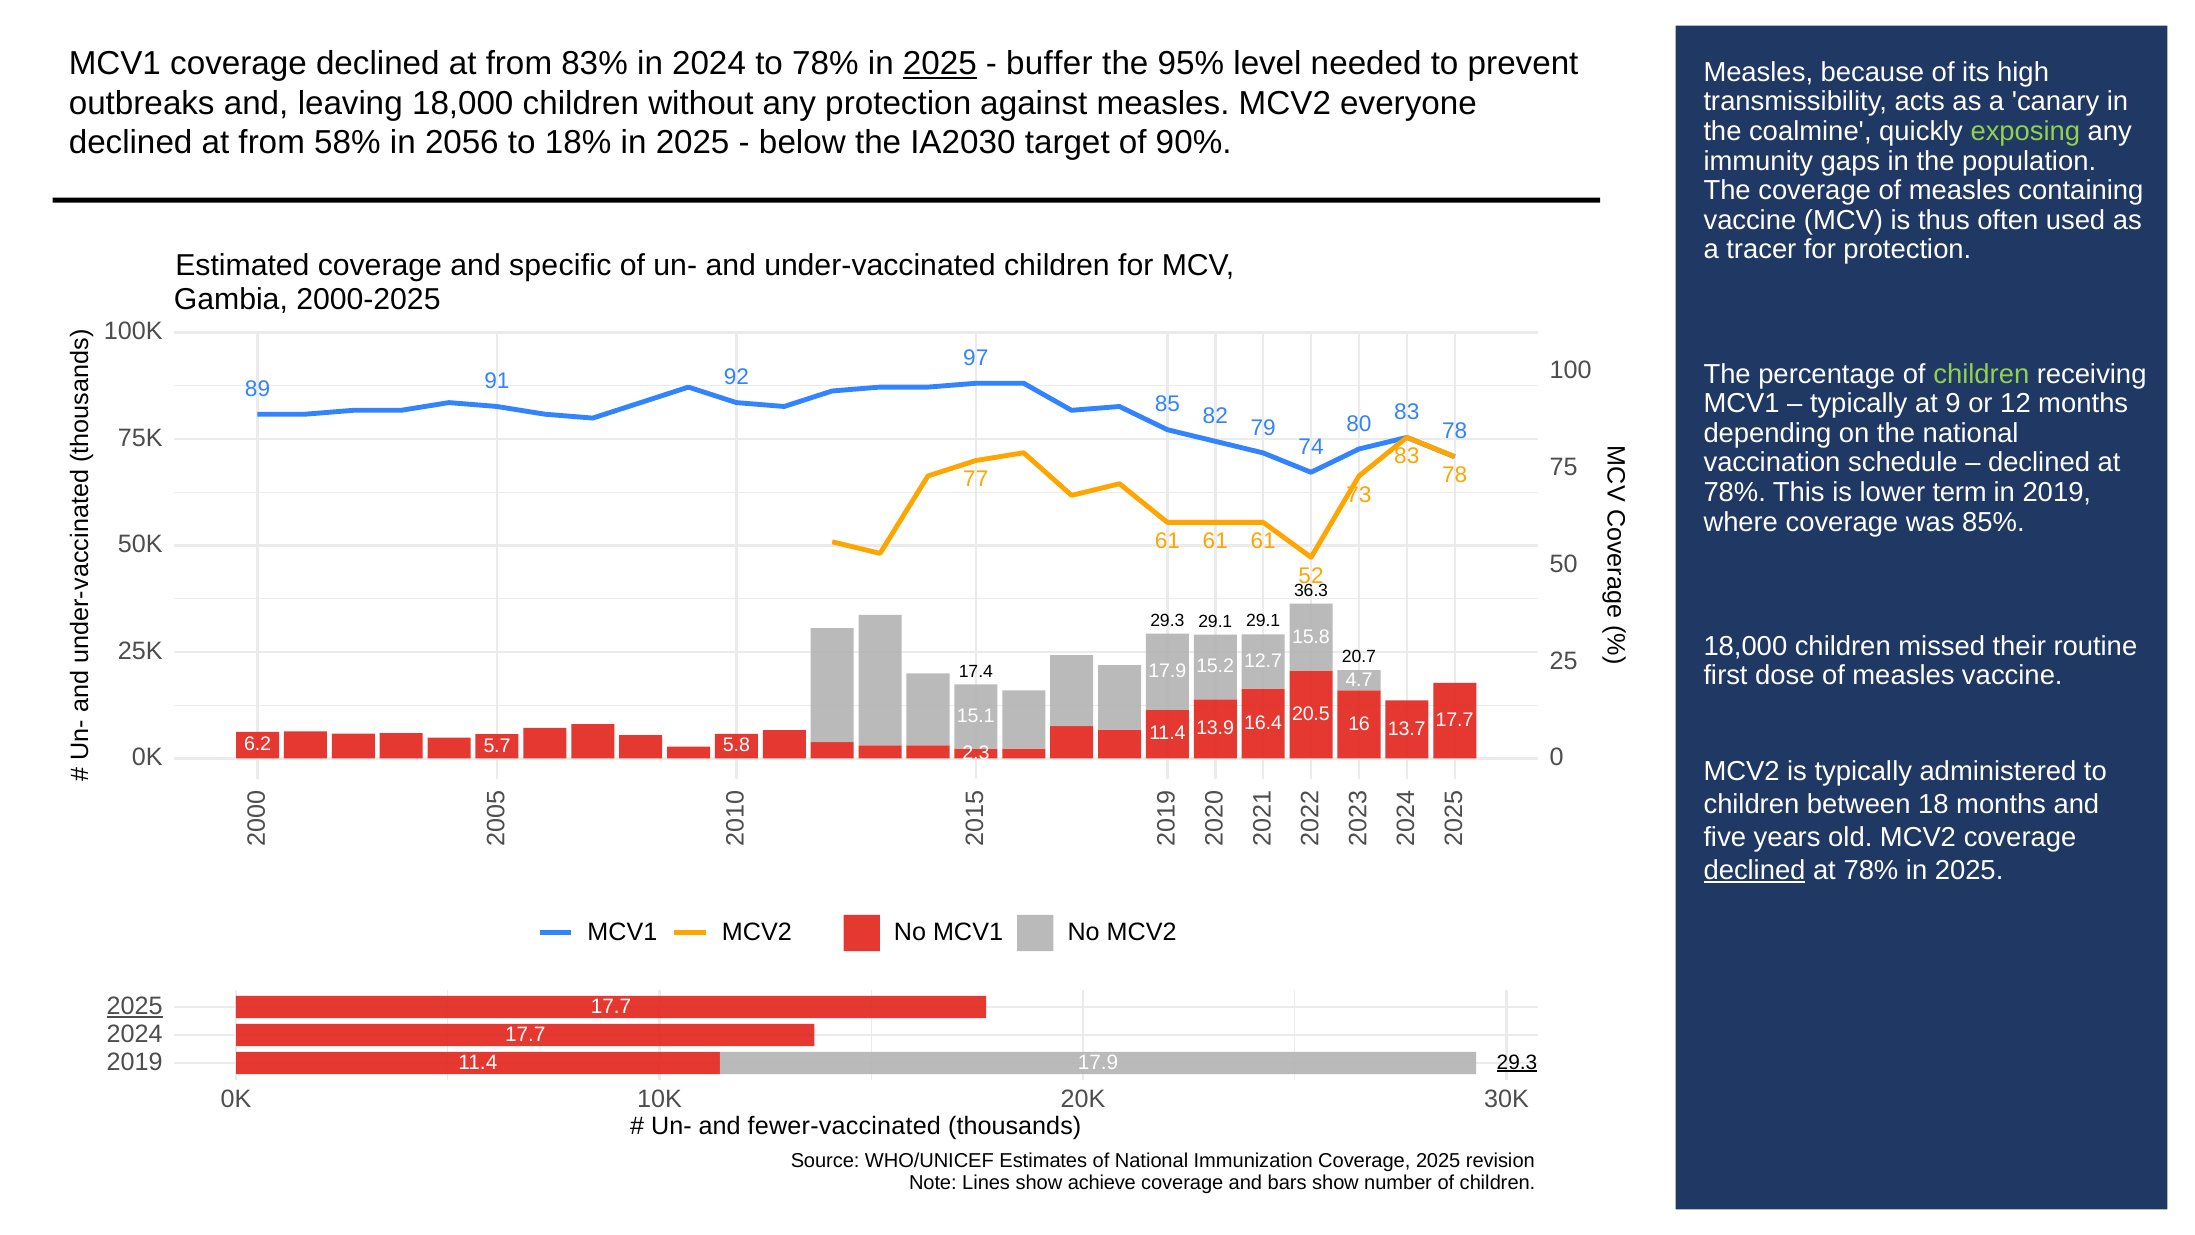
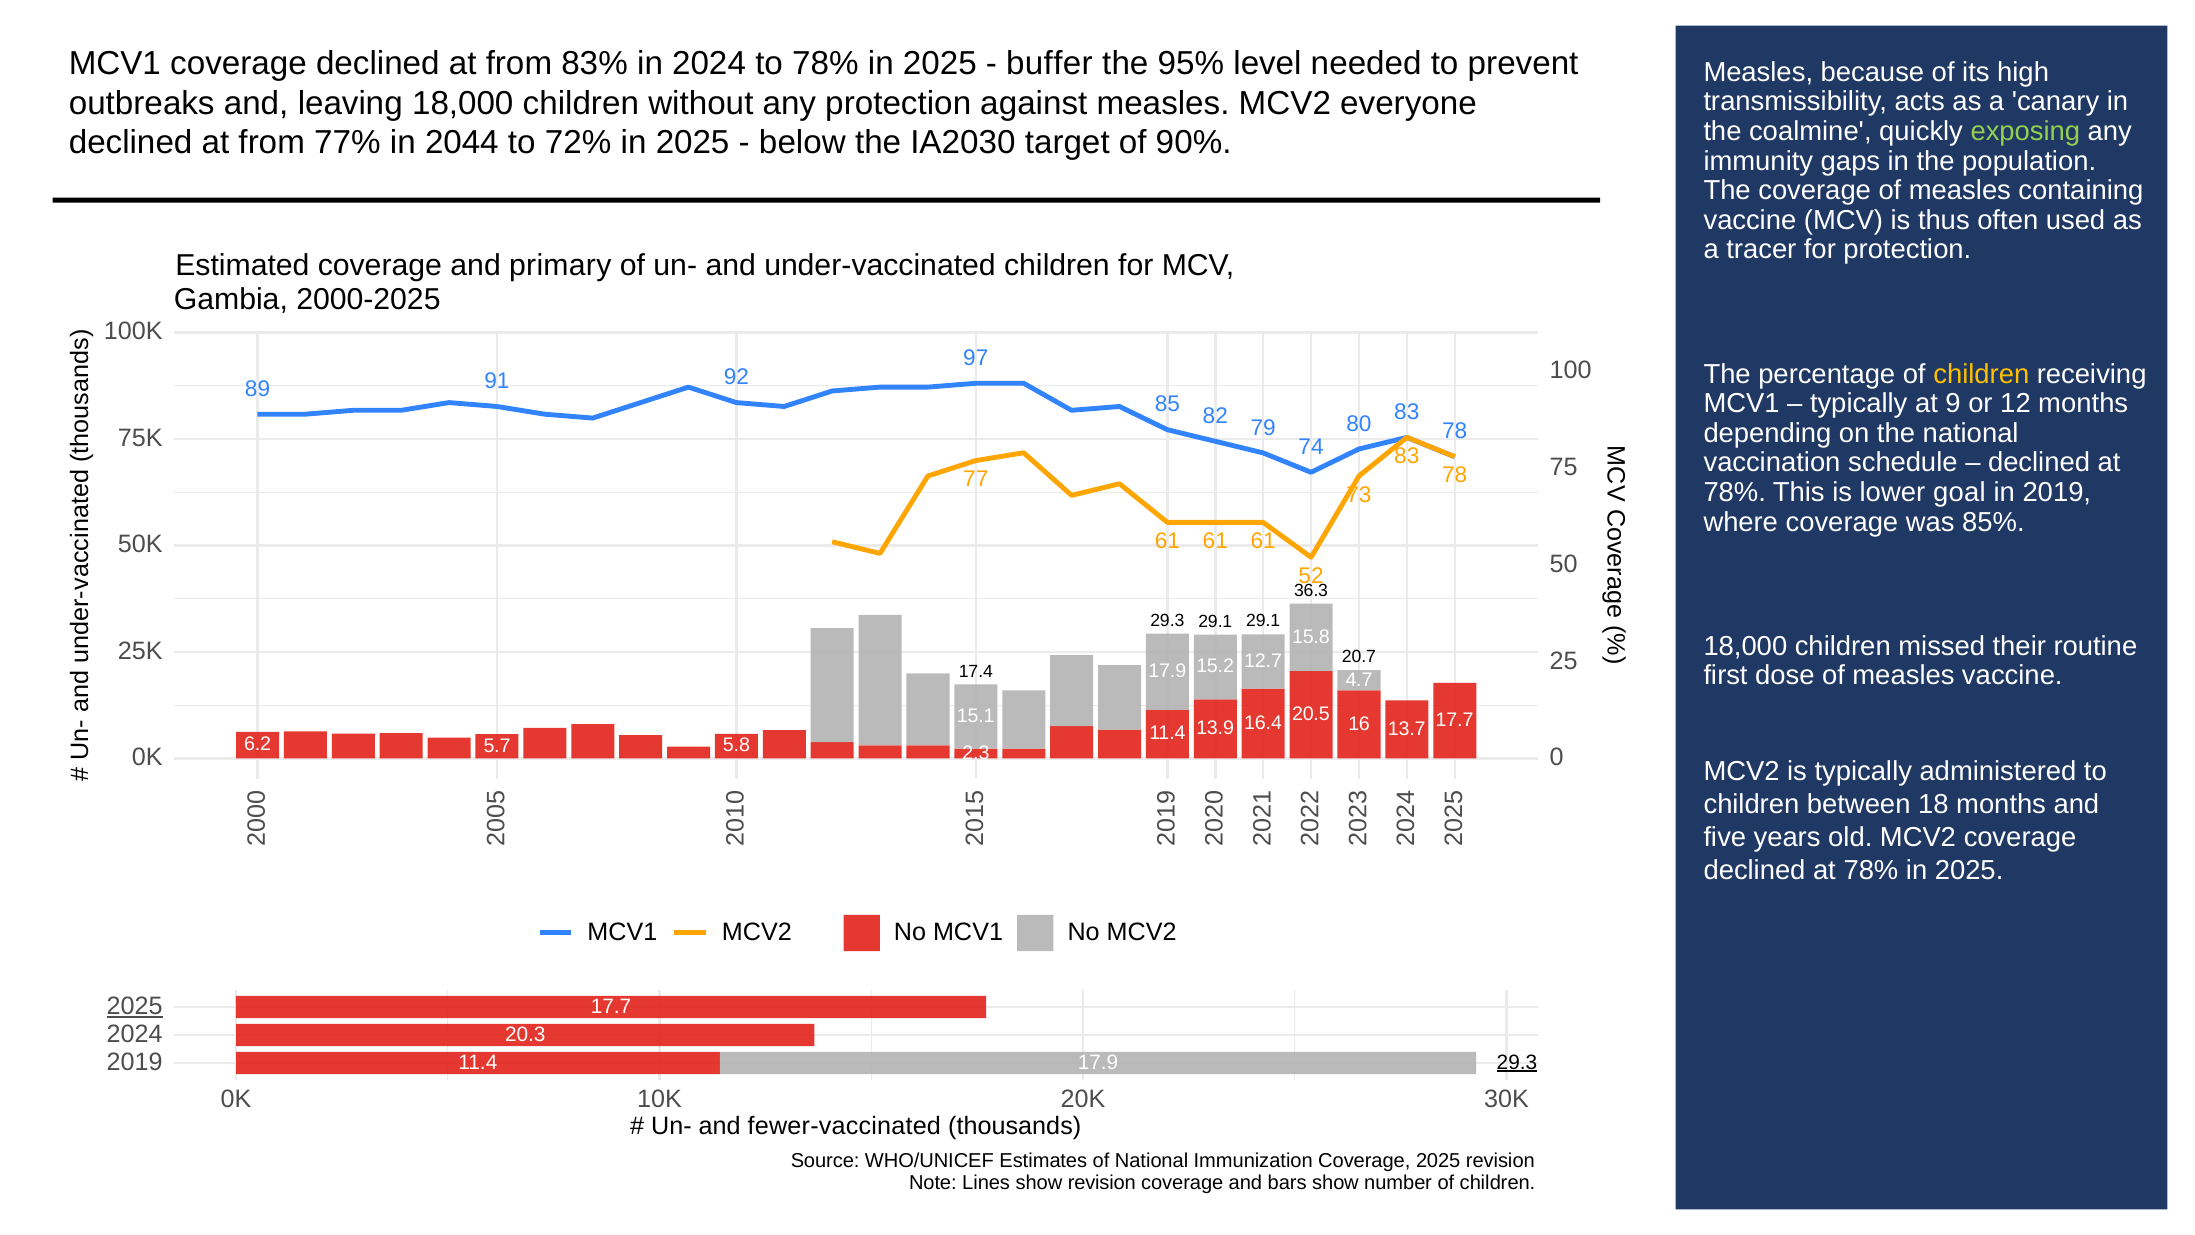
2025 underline: present -> none (940, 63)
58%: 58% -> 77% (347, 143)
2056: 2056 -> 2044 (462, 143)
18%: 18% -> 72% (578, 143)
specific: specific -> primary (560, 265)
children colour: light green -> yellow (1981, 374)
term: term -> goal (1959, 492)
declined underline: present -> none (1755, 870)
17.7: 17.7 -> 20.3 (525, 1034)
show achieve: achieve -> revision (1102, 1182)
